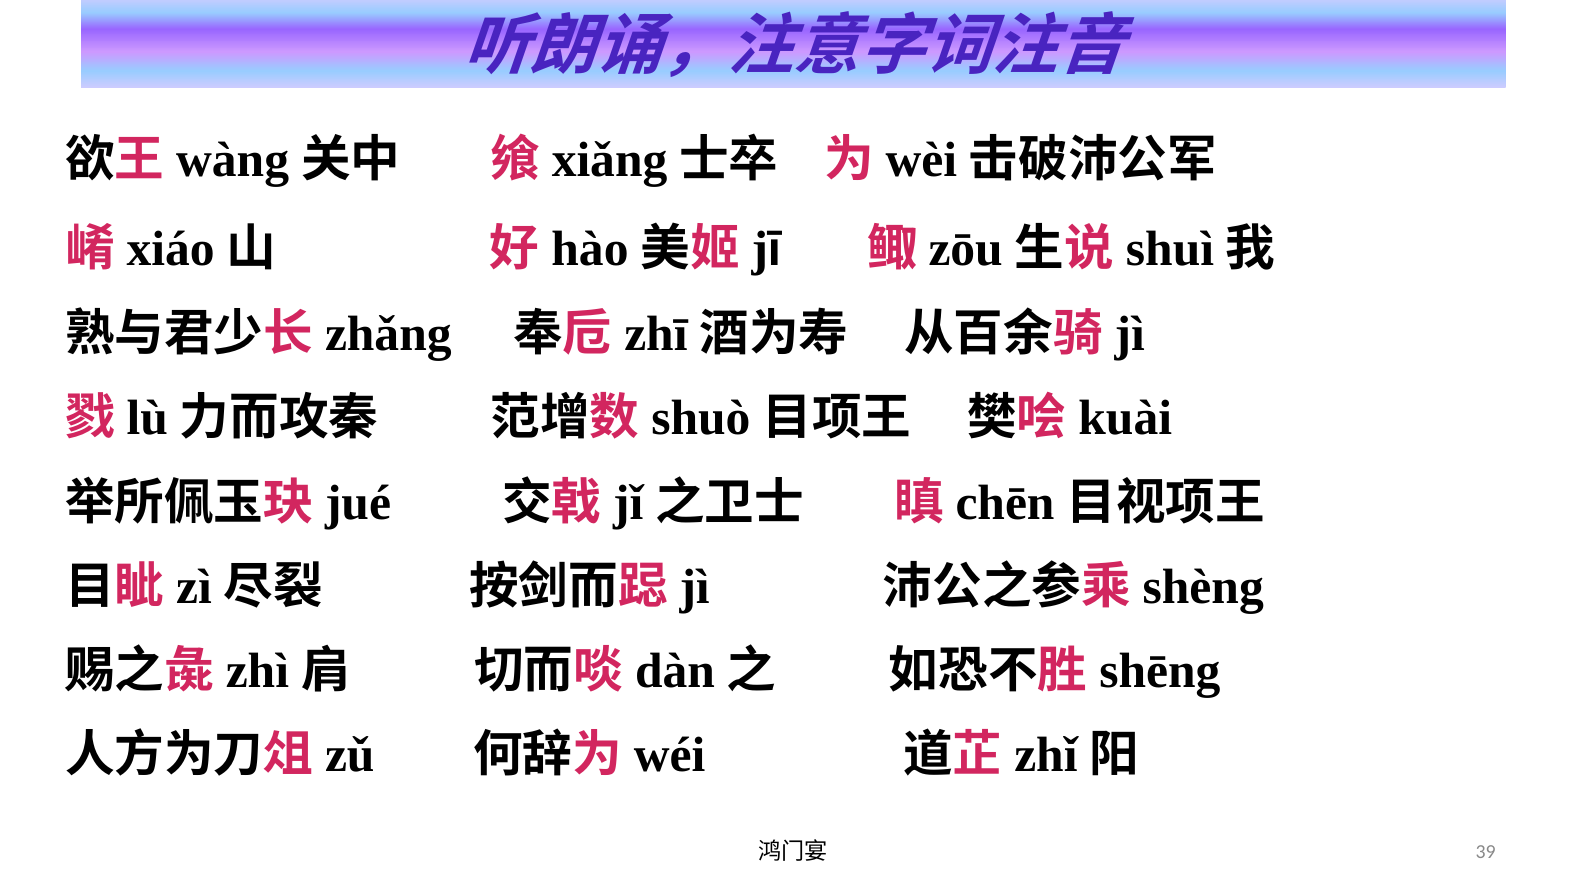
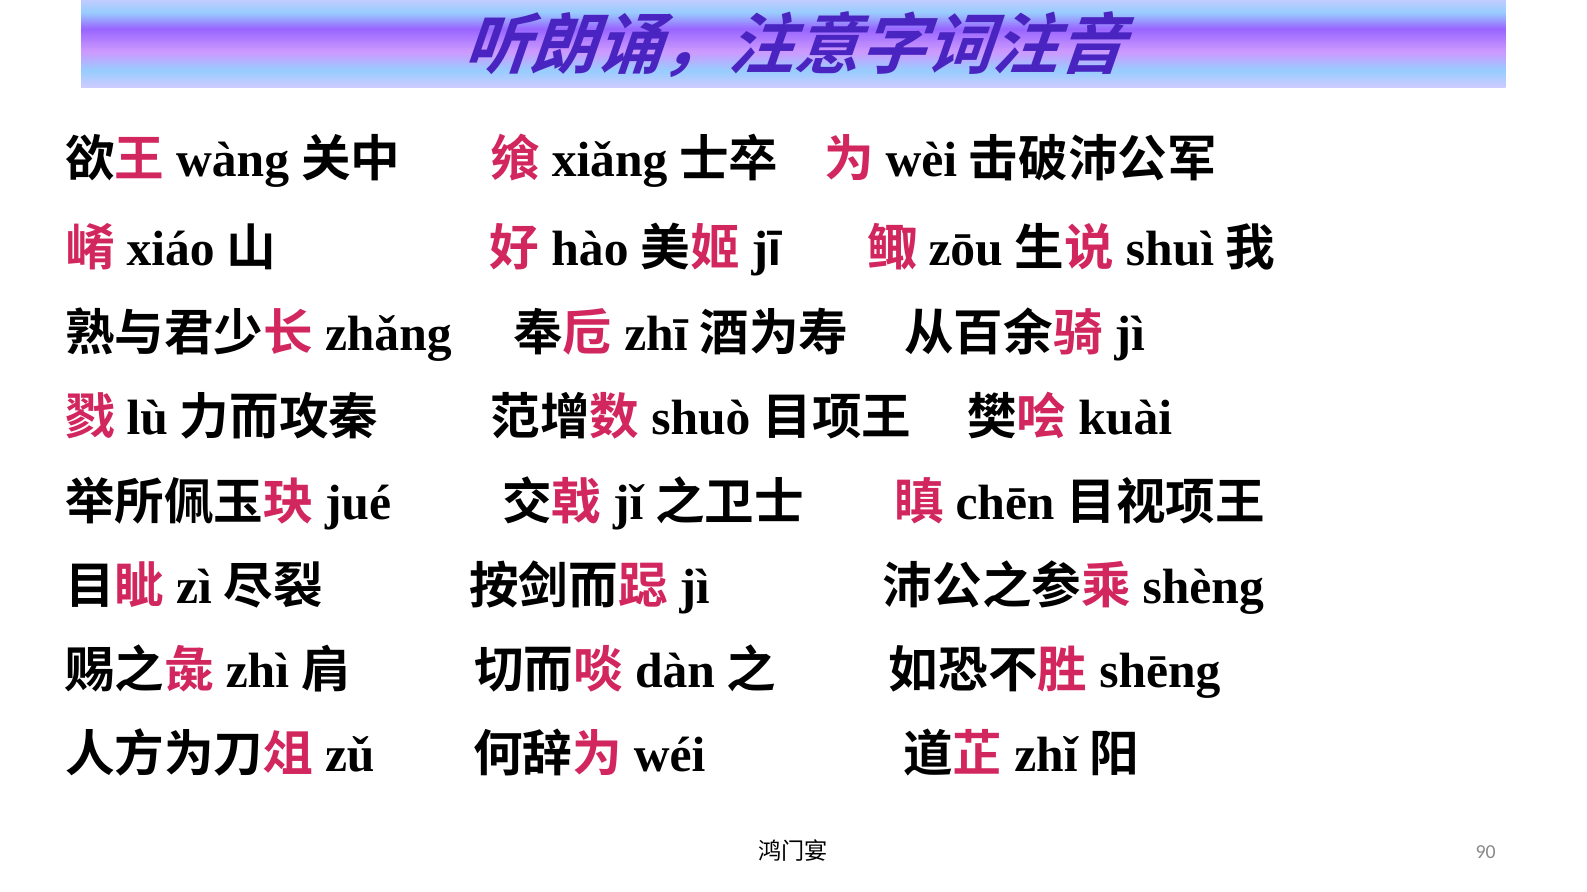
39: 39 -> 90 (1486, 852)
